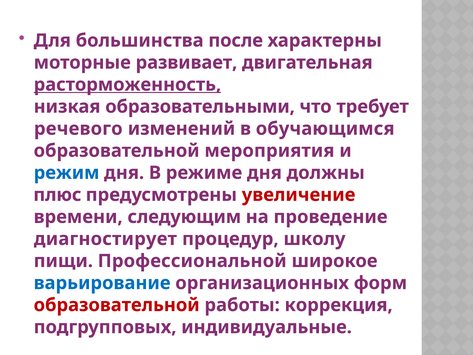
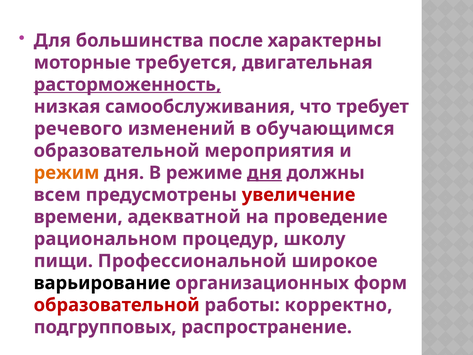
развивает: развивает -> требуется (186, 63)
образовательными: образовательными -> самообслуживания (200, 107)
режим colour: blue -> orange (67, 173)
дня underline: none -> present (264, 173)
плюс: плюс -> всем (57, 195)
следующим: следующим -> адекватной (184, 217)
диагностирует: диагностирует -> рациональном (105, 239)
варьирование colour: blue -> black (102, 283)
коррекция: коррекция -> корректно (338, 305)
индивидуальные: индивидуальные -> распространение (267, 327)
